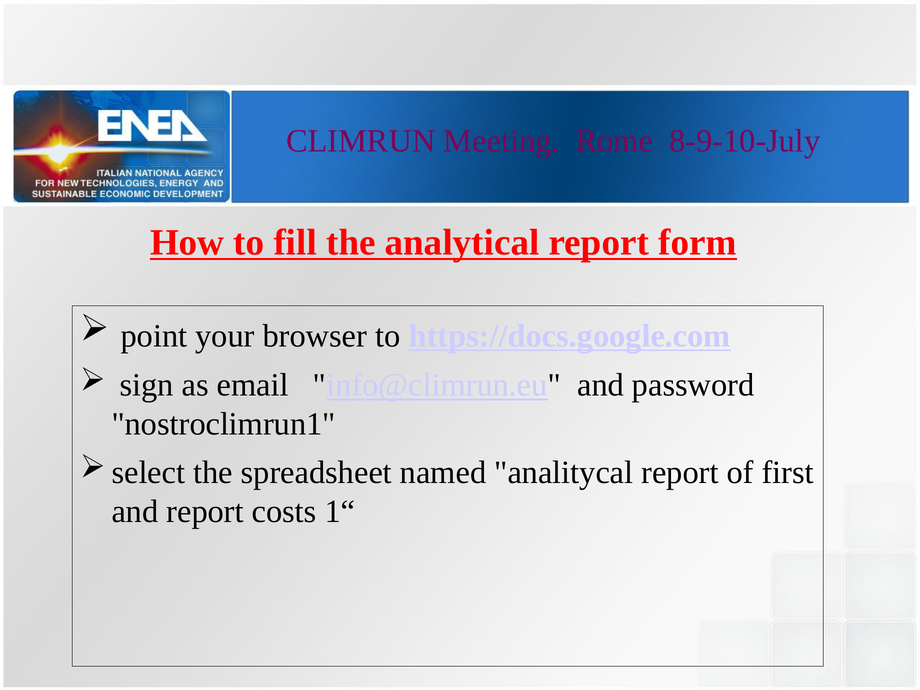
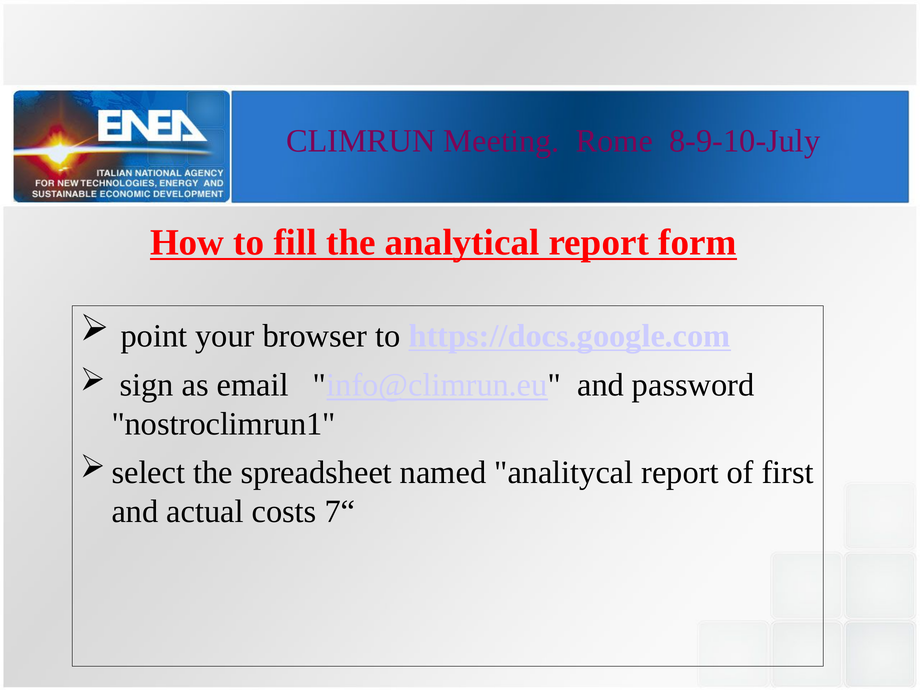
and report: report -> actual (205, 511)
1“: 1“ -> 7“ (340, 511)
